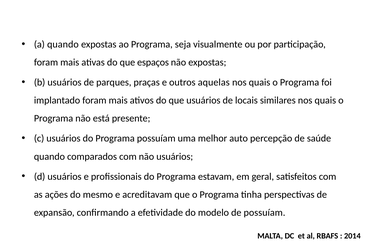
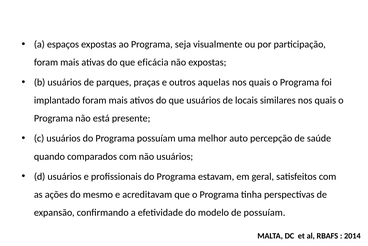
a quando: quando -> espaços (63, 44)
espaços: espaços -> eficácia (153, 62)
